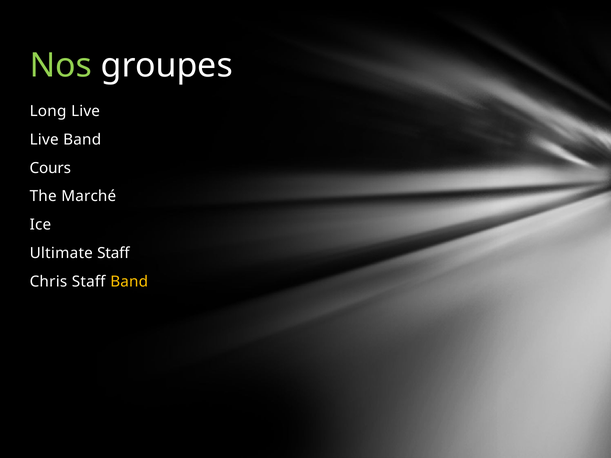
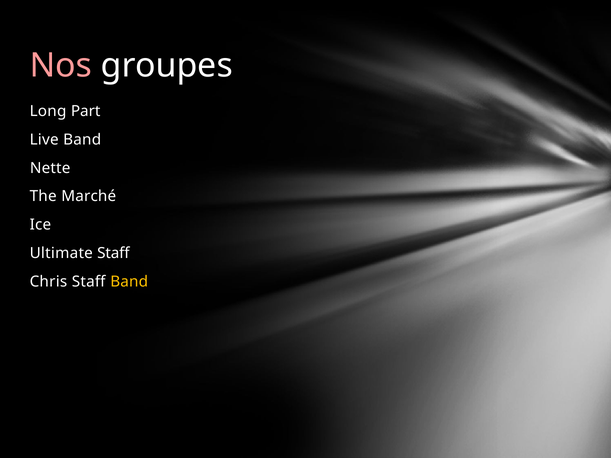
Nos colour: light green -> pink (61, 65)
Long Live: Live -> Part (86, 111)
Cours: Cours -> Nette (50, 168)
